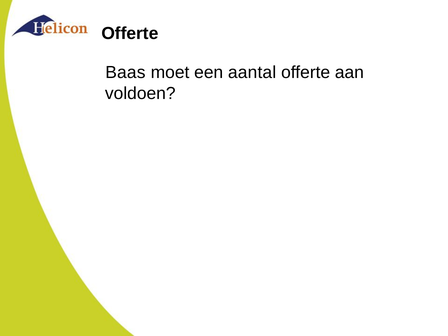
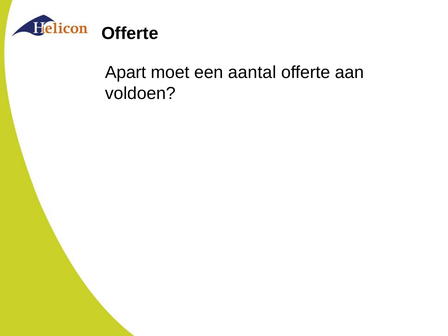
Baas: Baas -> Apart (126, 73)
